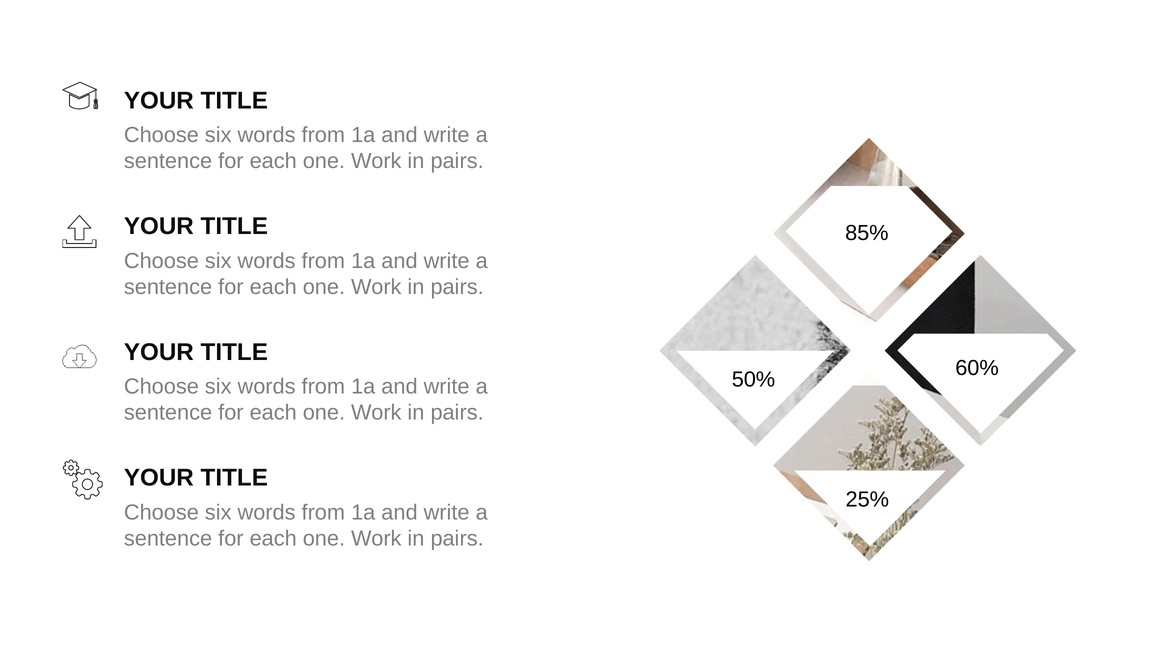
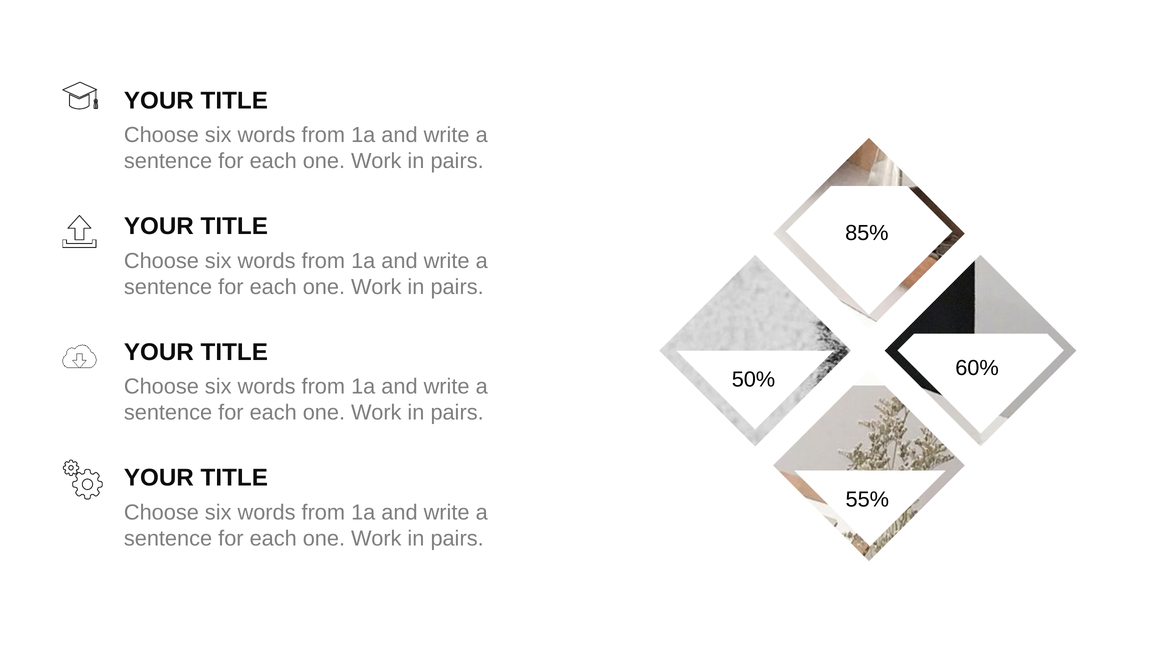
25%: 25% -> 55% (867, 500)
